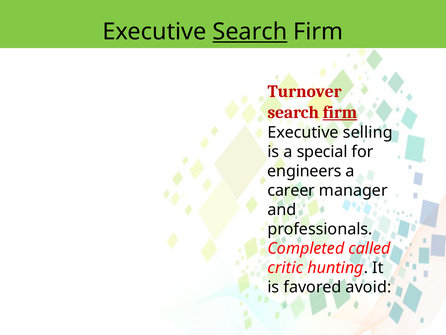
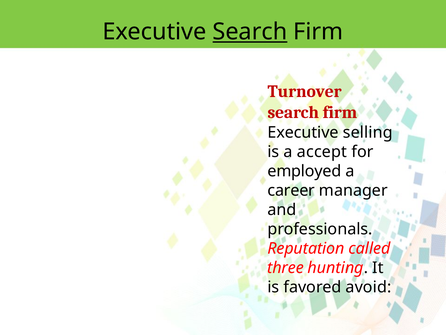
firm underline: present -> none (340, 112)
special: special -> accept (322, 151)
engineers: engineers -> employed (304, 171)
Completed: Completed -> Reputation (306, 248)
critic: critic -> three (286, 267)
